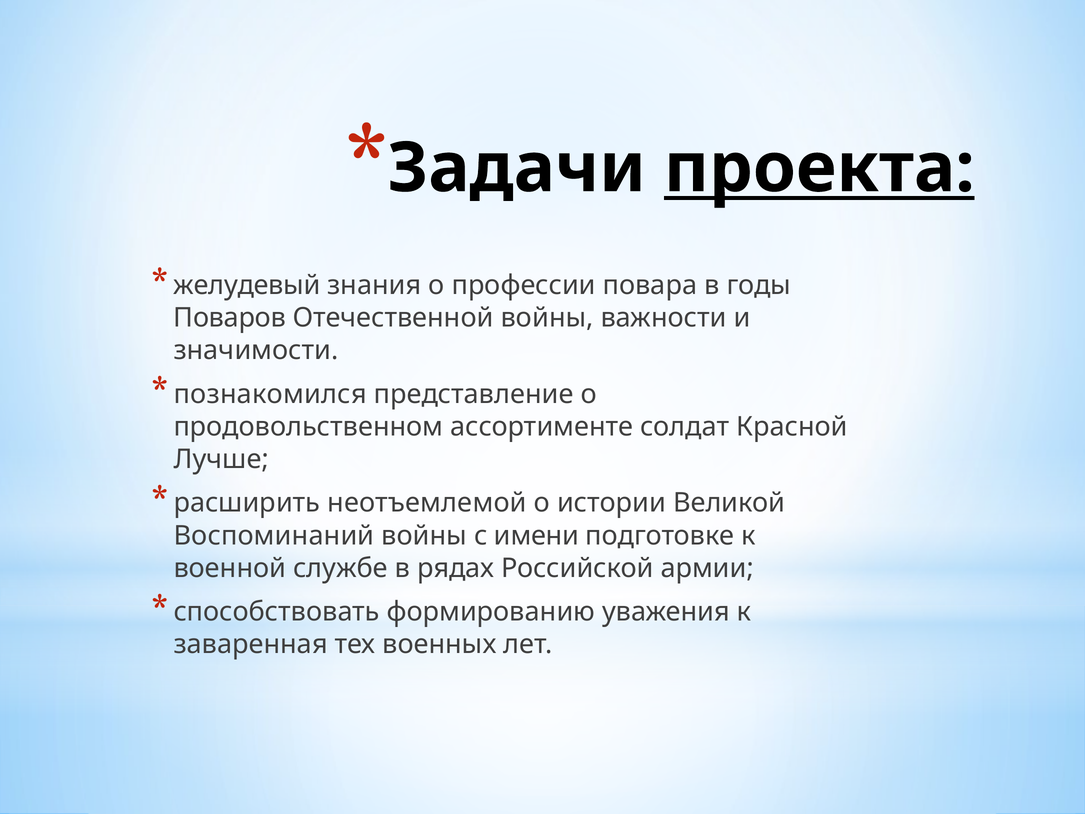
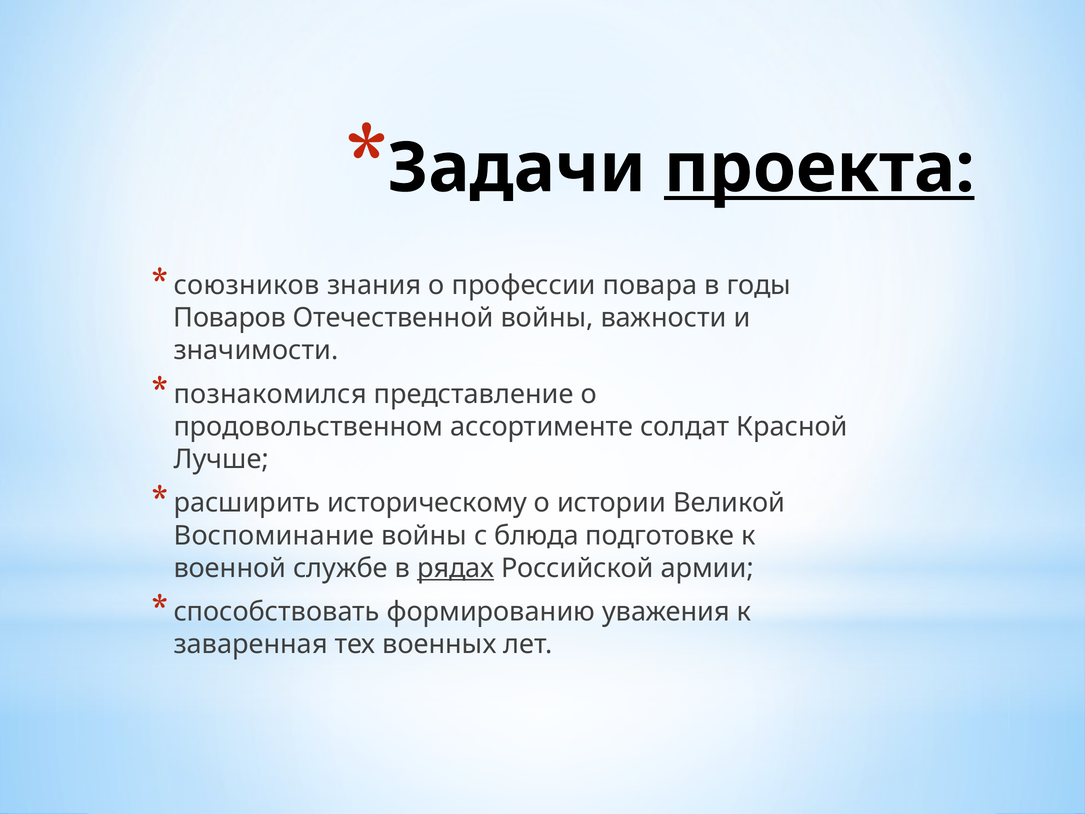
желудевый: желудевый -> союзников (247, 285)
неотъемлемой: неотъемлемой -> историческому (427, 503)
Воспоминаний: Воспоминаний -> Воспоминание (274, 535)
имени: имени -> блюда (536, 535)
рядах underline: none -> present (456, 568)
